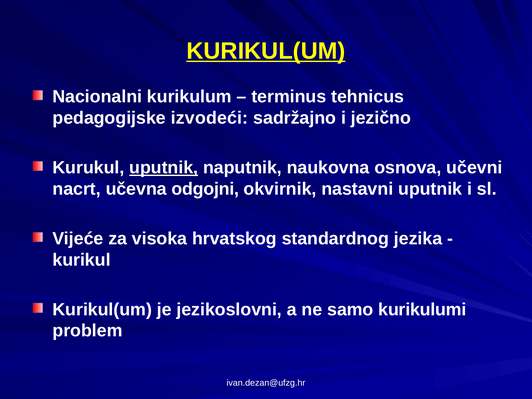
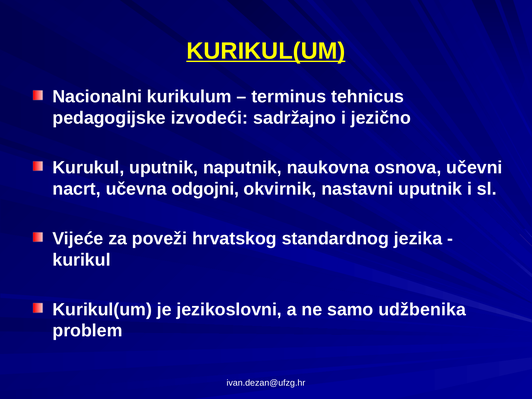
uputnik underline: present -> none (164, 168)
visoka: visoka -> poveži (160, 239)
kurikulumi: kurikulumi -> udžbenika (422, 310)
